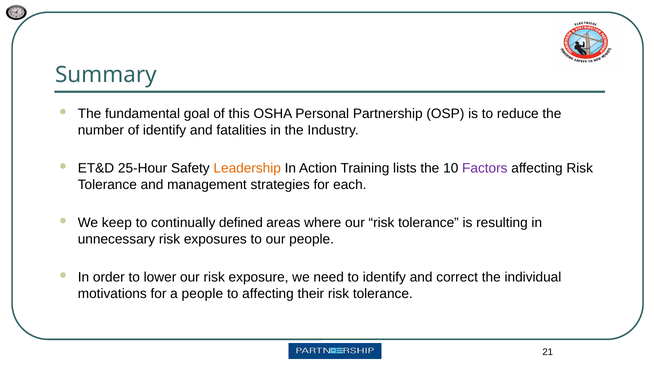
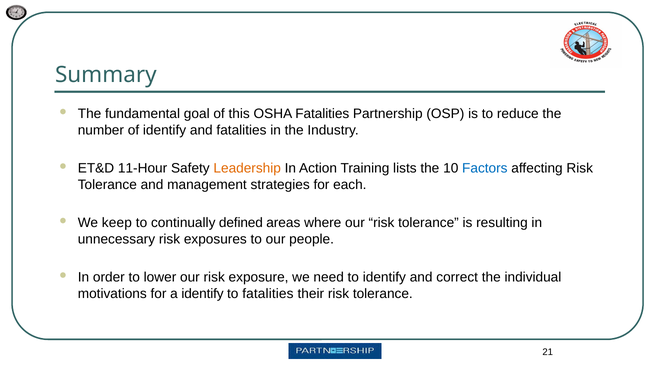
OSHA Personal: Personal -> Fatalities (322, 114)
25-Hour: 25-Hour -> 11-Hour (143, 168)
Factors colour: purple -> blue (485, 168)
a people: people -> identify (203, 294)
to affecting: affecting -> fatalities (268, 294)
